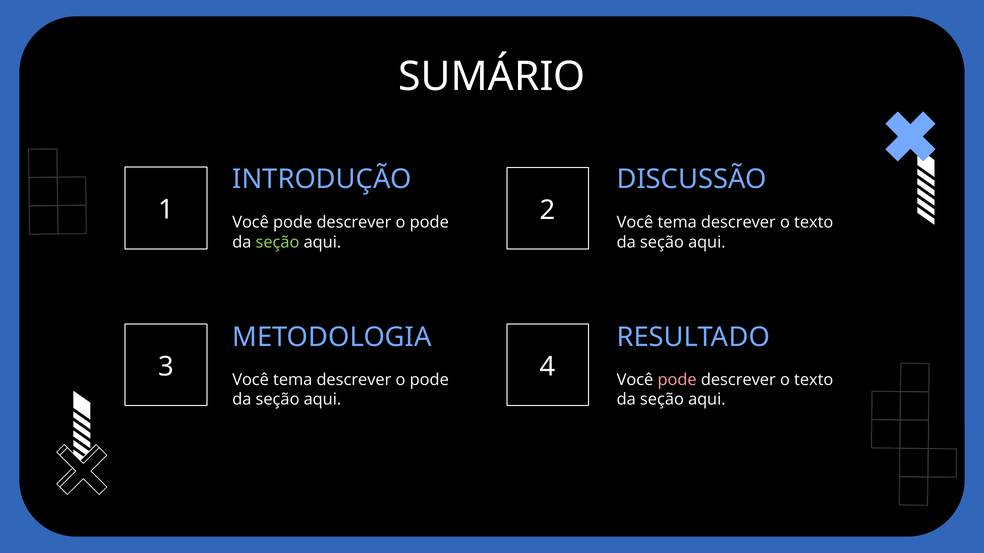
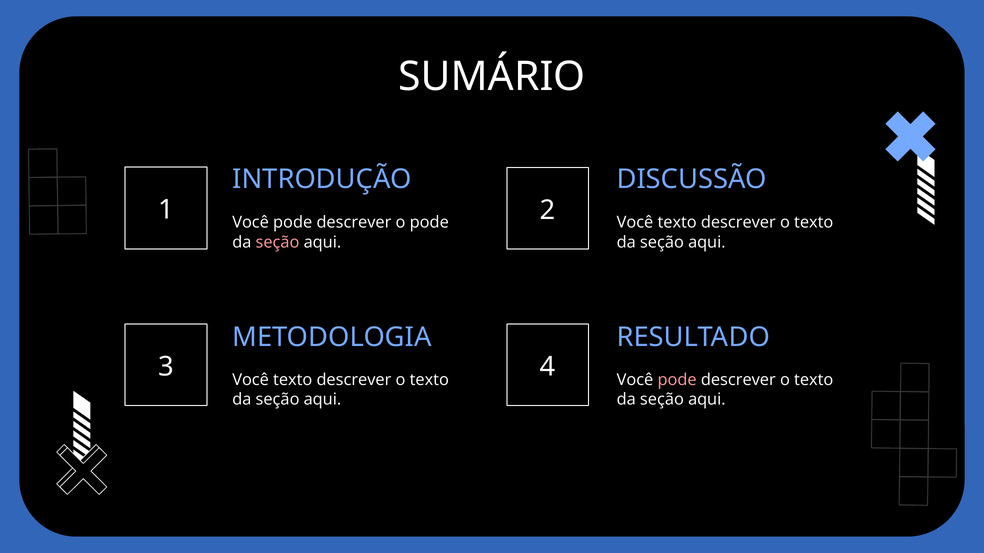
tema: tema -> texto (677, 223)
seção colour: light green -> pink (278, 242)
tema: tema -> texto (293, 380)
pode: pode -> texto (429, 380)
